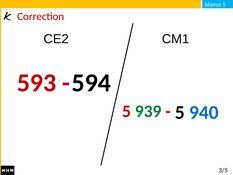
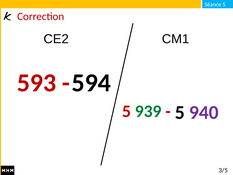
940 colour: blue -> purple (204, 112)
